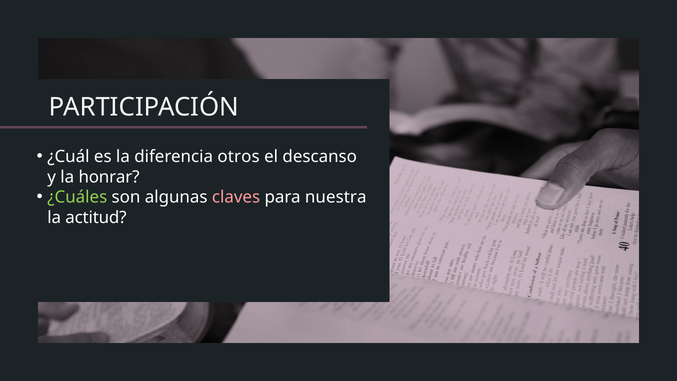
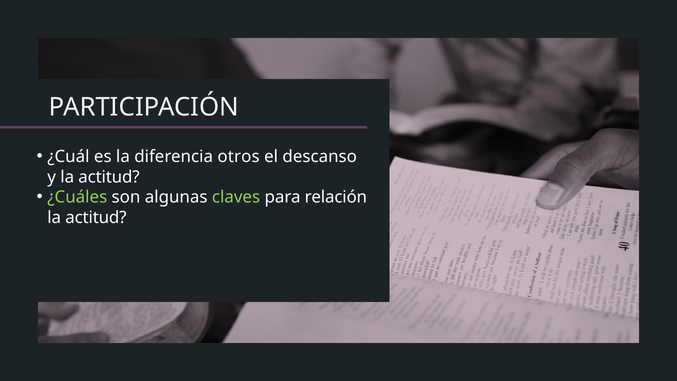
y la honrar: honrar -> actitud (109, 177)
claves colour: pink -> light green (236, 197)
nuestra: nuestra -> relación (336, 197)
